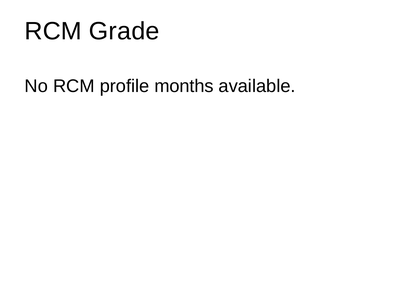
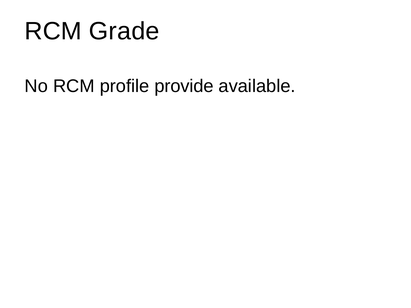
months: months -> provide (184, 86)
